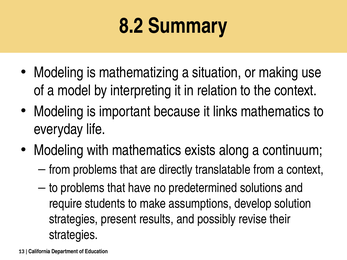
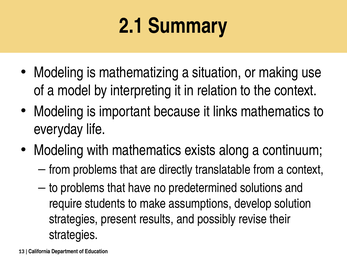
8.2: 8.2 -> 2.1 (131, 26)
